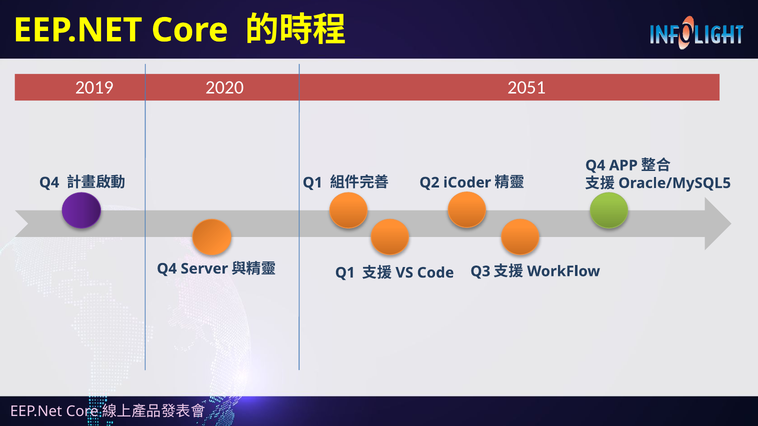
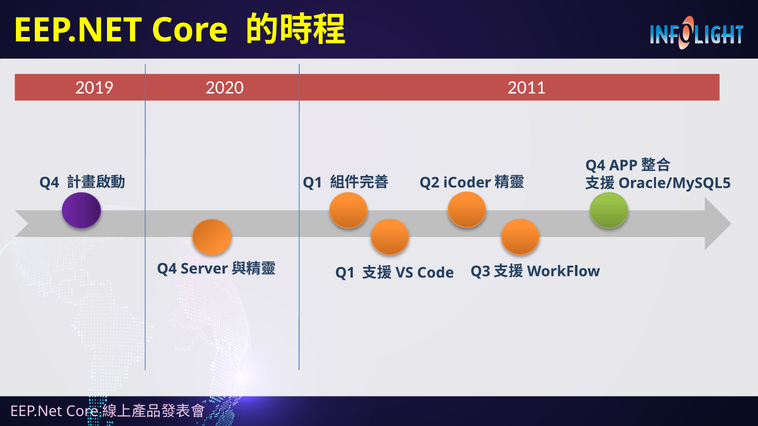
2051: 2051 -> 2011 (527, 88)
